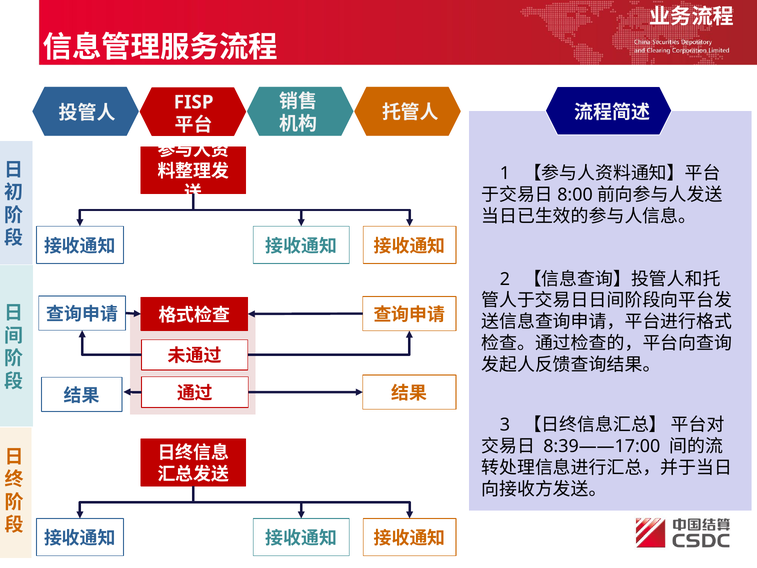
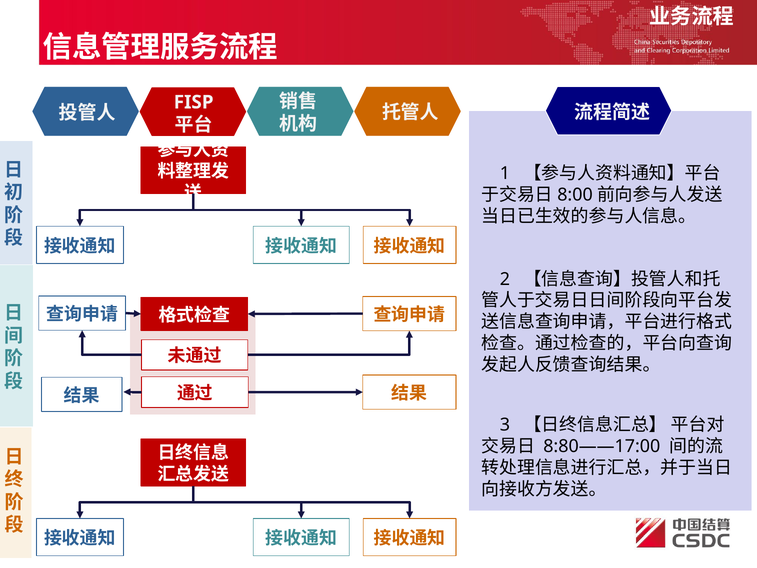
8:39——17:00: 8:39——17:00 -> 8:80——17:00 (602, 446)
